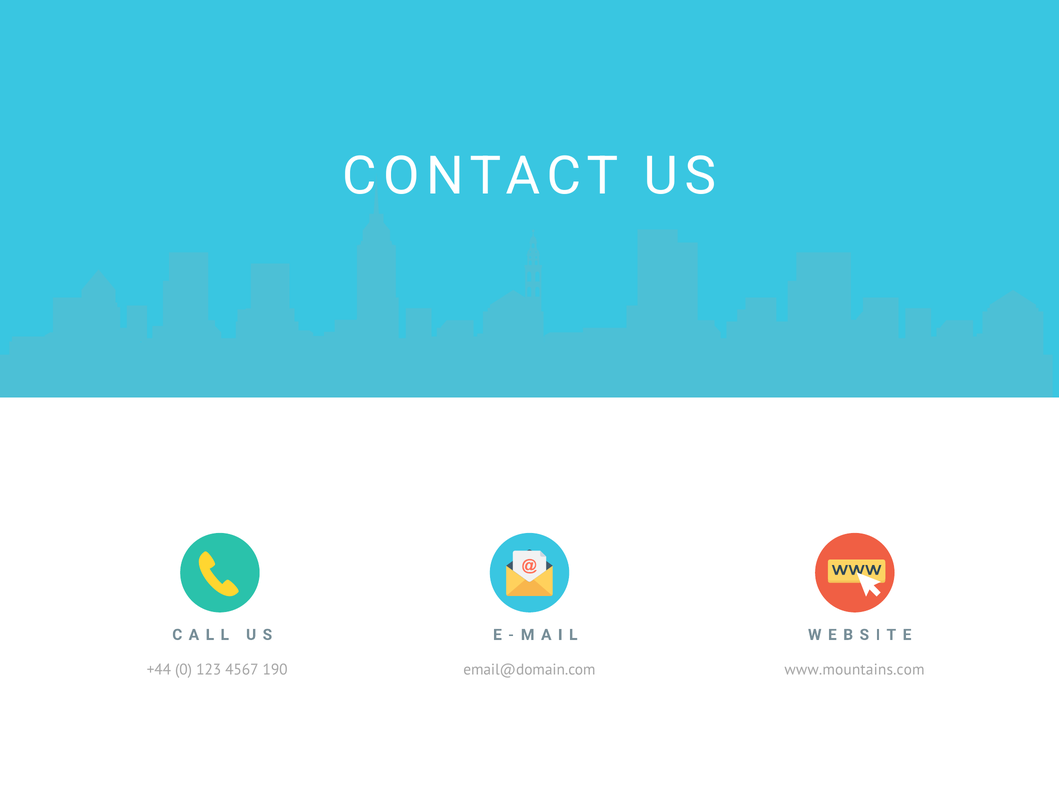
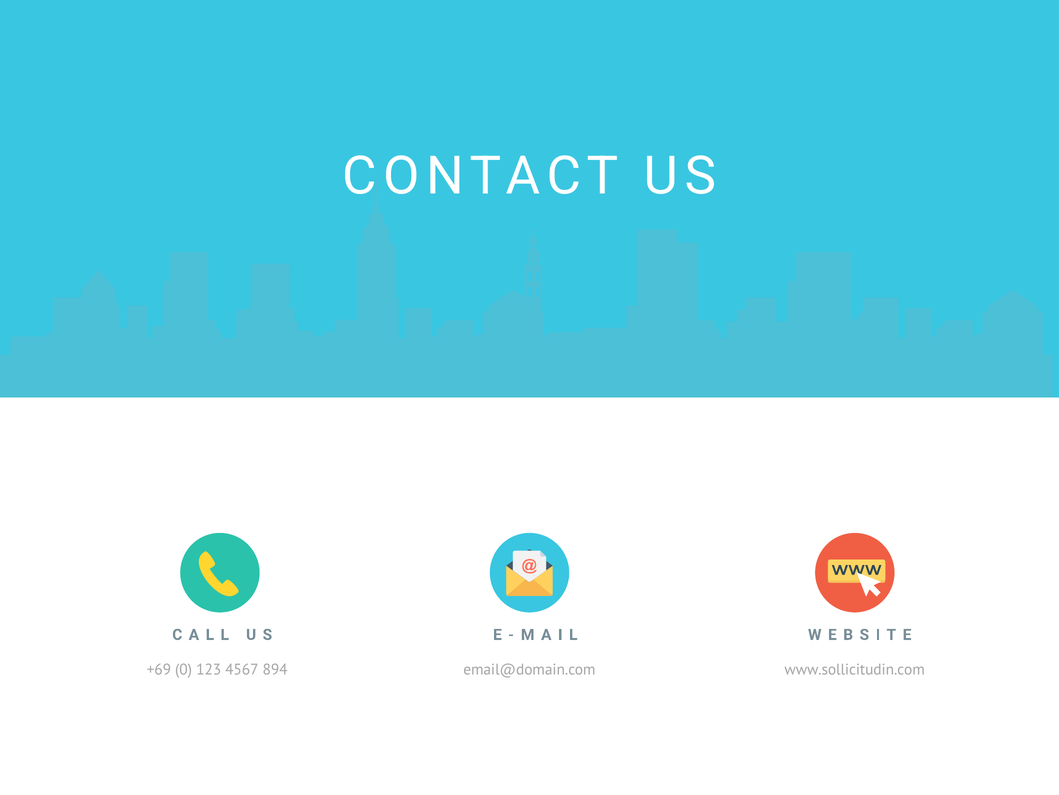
+44: +44 -> +69 (159, 669)
190: 190 -> 894 (275, 669)
www.mountains.com: www.mountains.com -> www.sollicitudin.com (855, 669)
